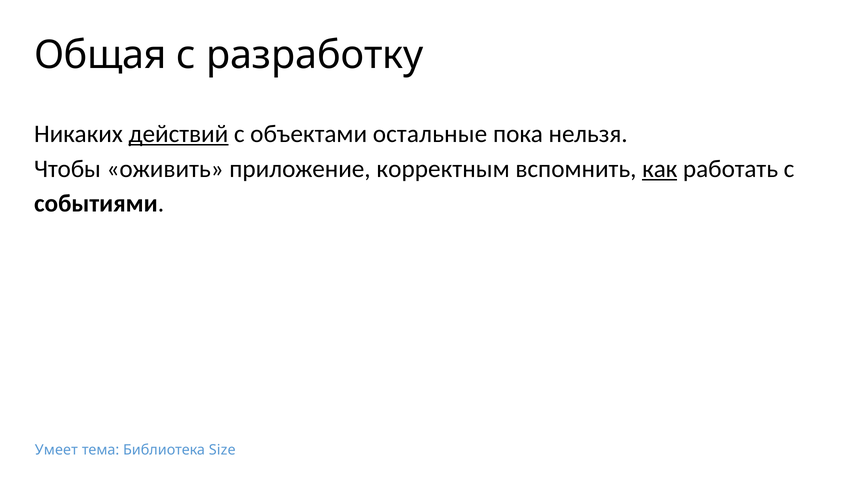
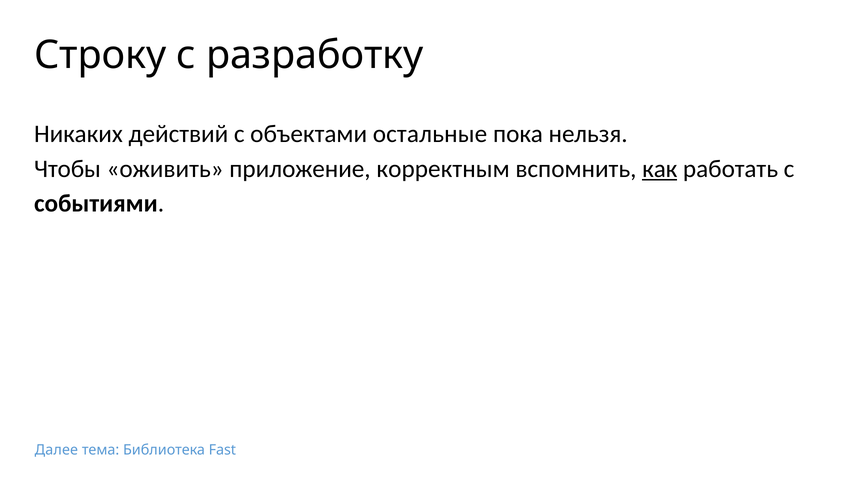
Общая: Общая -> Строку (100, 55)
действий underline: present -> none (178, 134)
Умеет: Умеет -> Далее (56, 450)
Size: Size -> Fast (222, 450)
